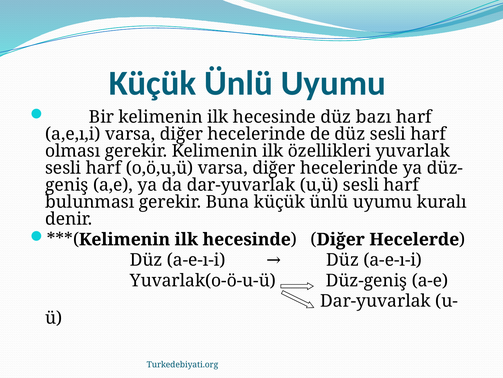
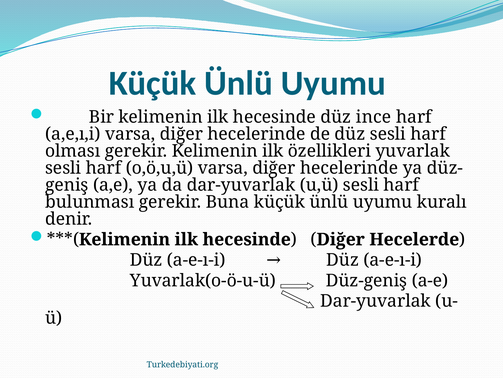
bazı: bazı -> ince (374, 117)
